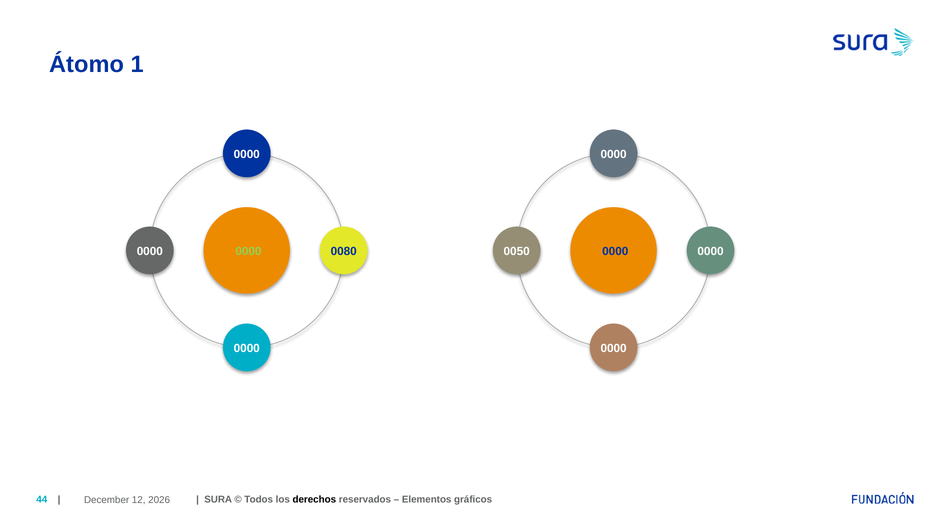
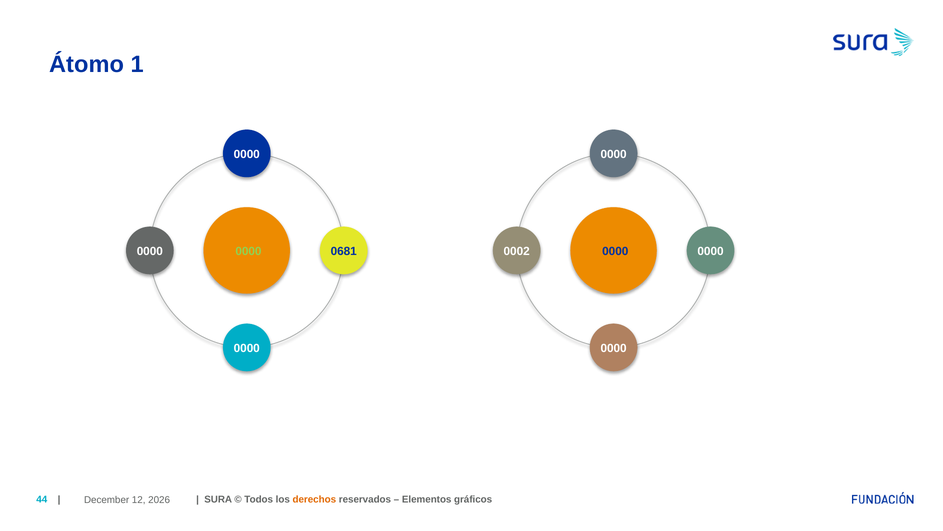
0080: 0080 -> 0681 (344, 251)
0050: 0050 -> 0002 (517, 251)
derechos colour: black -> orange (314, 499)
